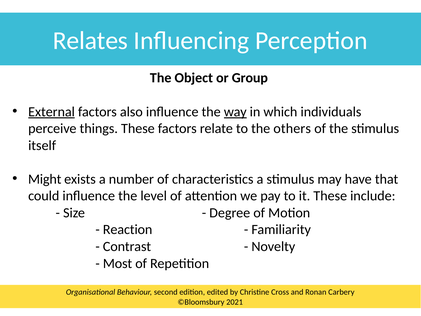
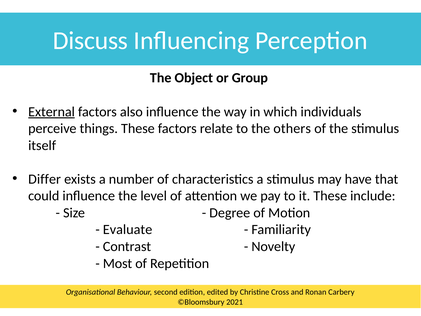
Relates: Relates -> Discuss (90, 41)
way underline: present -> none (235, 112)
Might: Might -> Differ (45, 179)
Reaction: Reaction -> Evaluate (128, 230)
